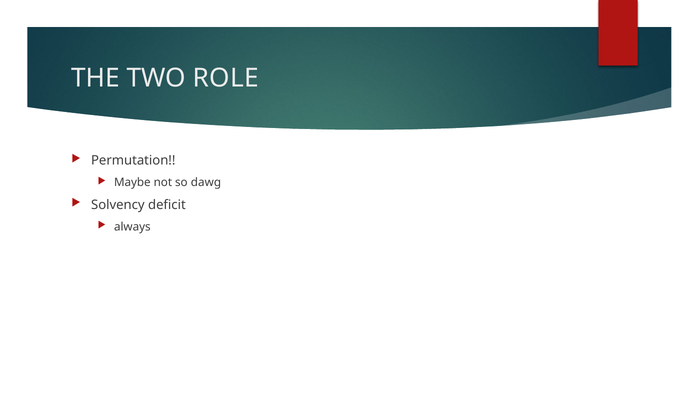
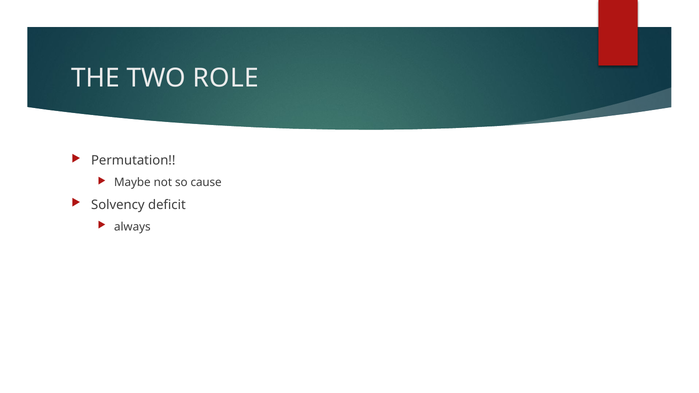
dawg: dawg -> cause (206, 183)
